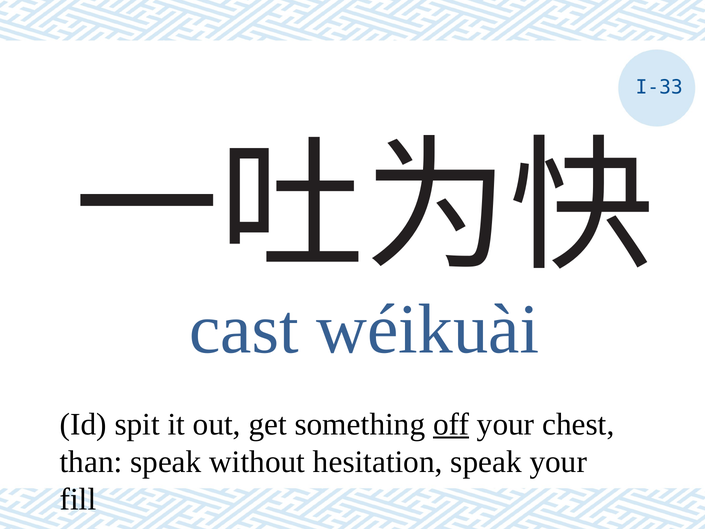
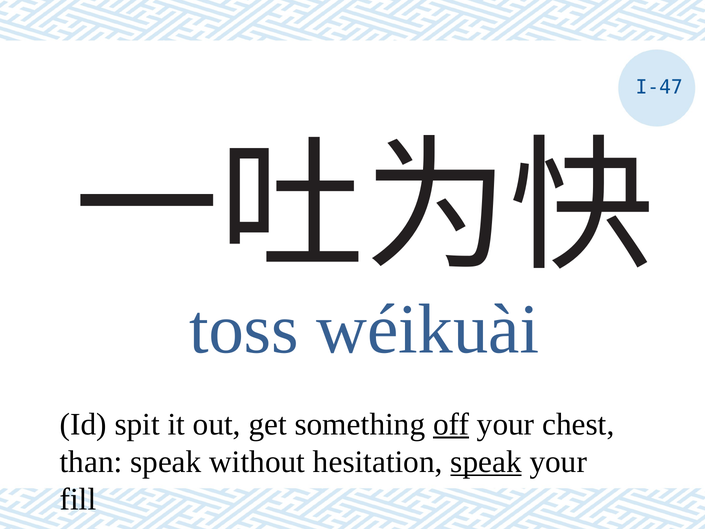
I-33: I-33 -> I-47 (659, 87)
cast: cast -> toss (244, 329)
speak underline: none -> present (486, 462)
